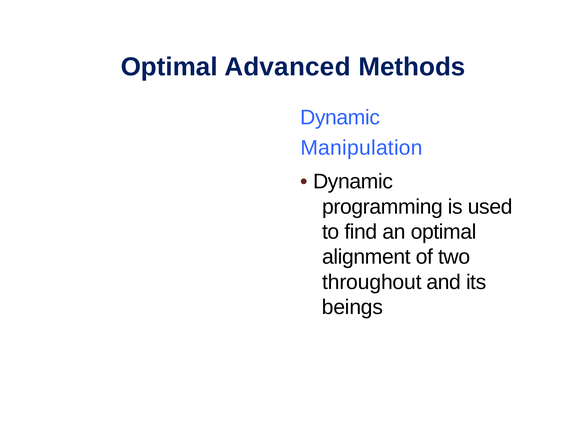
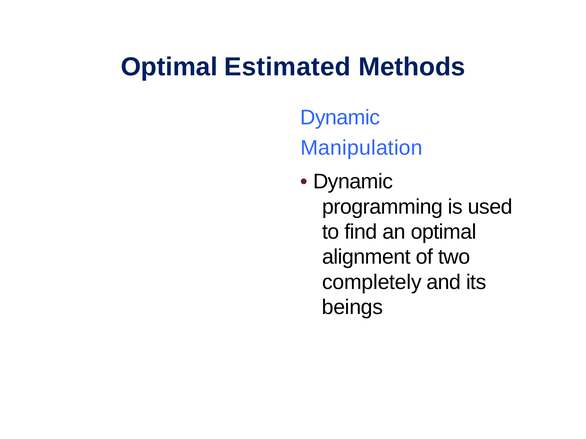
Advanced: Advanced -> Estimated (287, 67)
throughout: throughout -> completely (372, 283)
